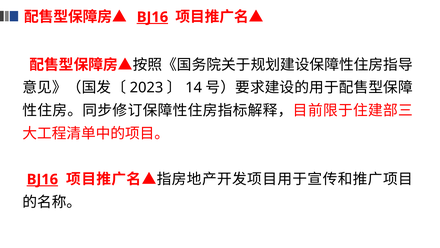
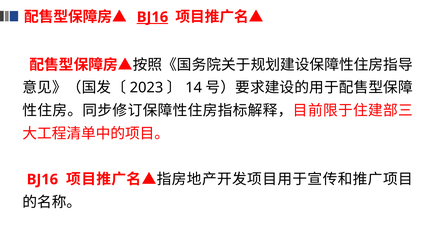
BJ16 underline: present -> none (42, 179)
